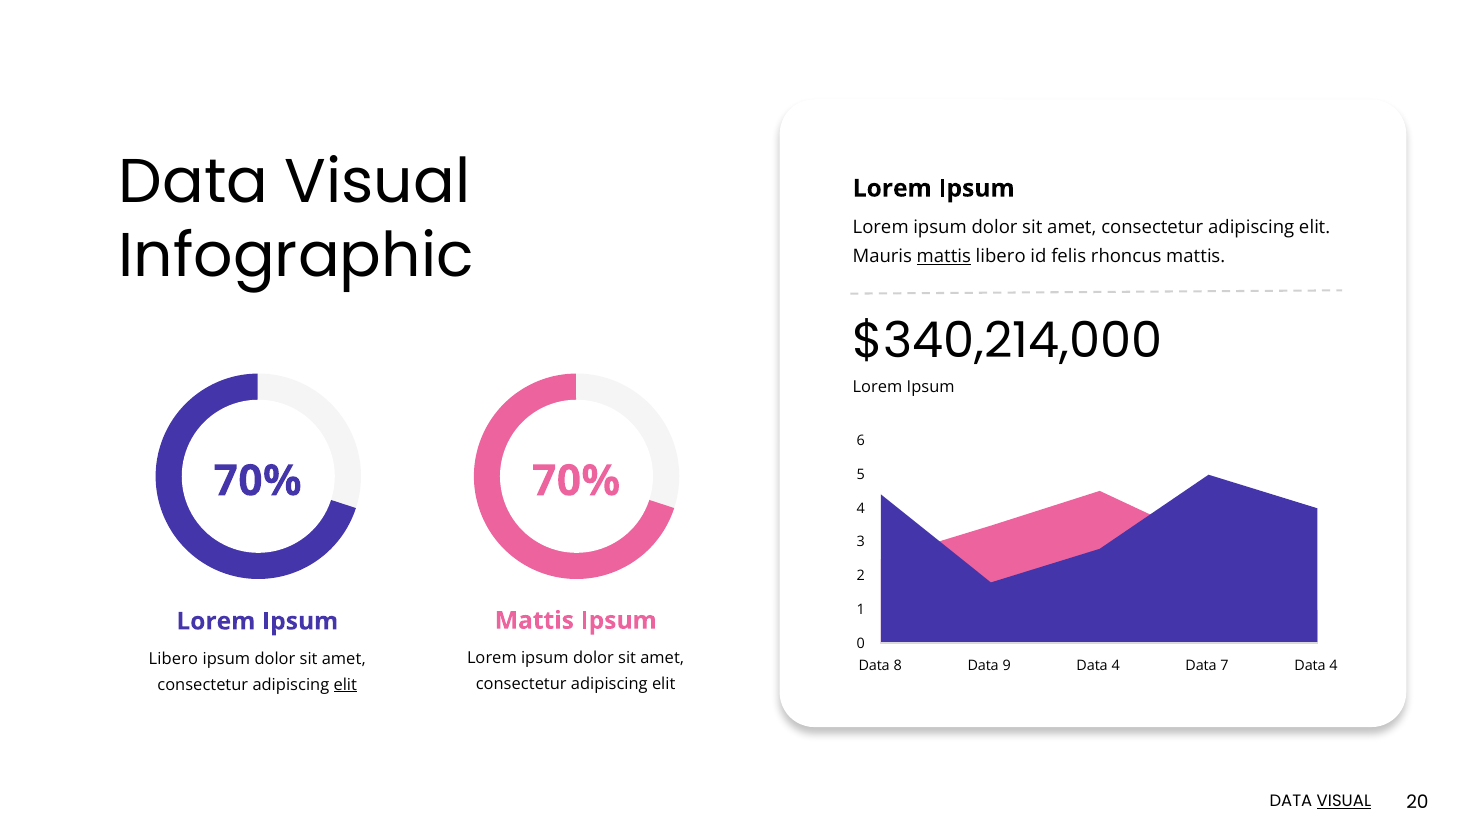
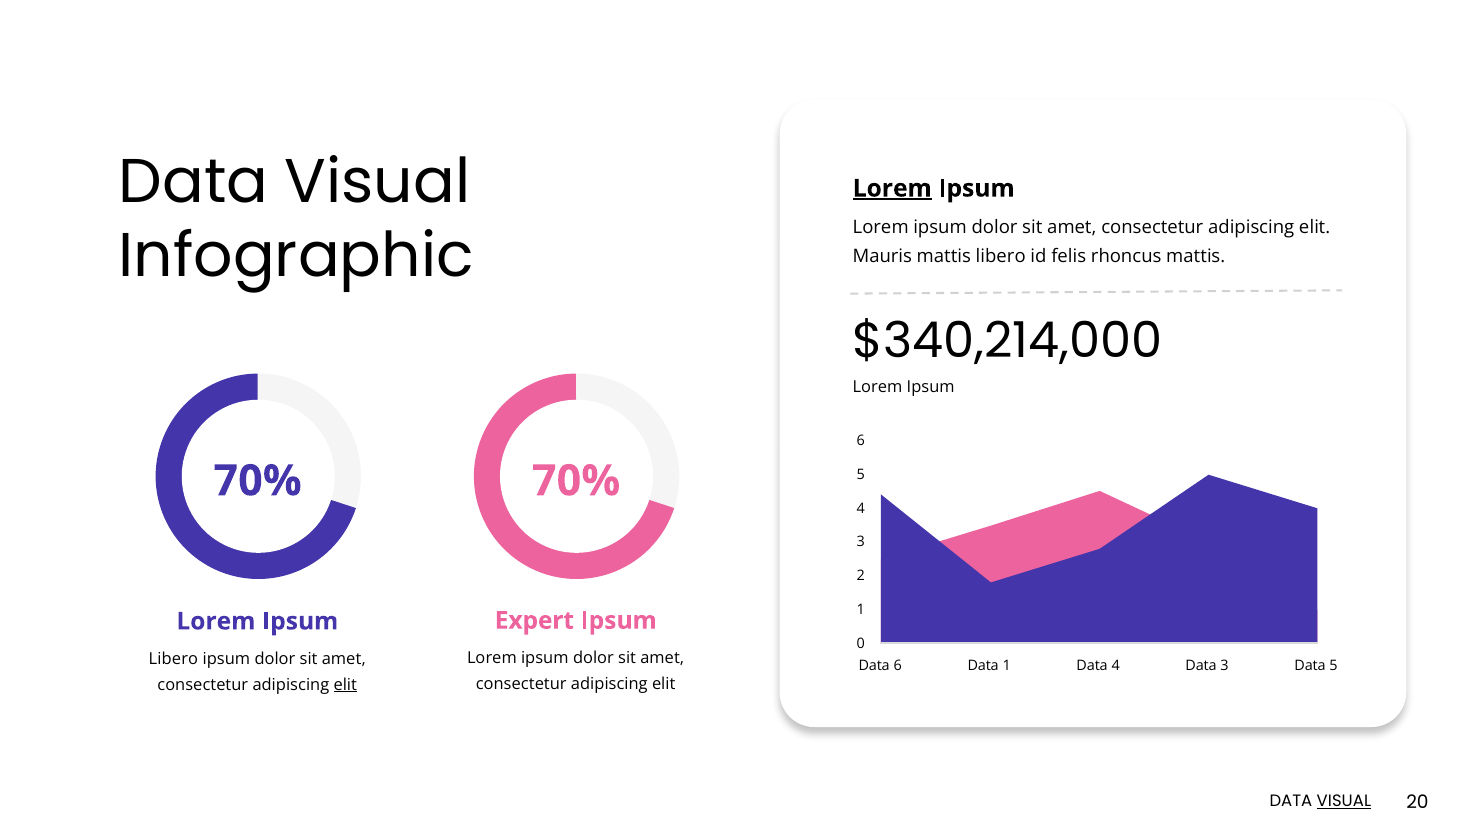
Lorem underline: none -> present (892, 188)
mattis underline: present -> none (944, 256)
Mattis: Mattis -> Expert (534, 620)
Data 8: 8 -> 6 (898, 666)
Data 9: 9 -> 1 (1007, 666)
Data 7: 7 -> 3 (1225, 666)
4: 4 -> 5 (1334, 666)
